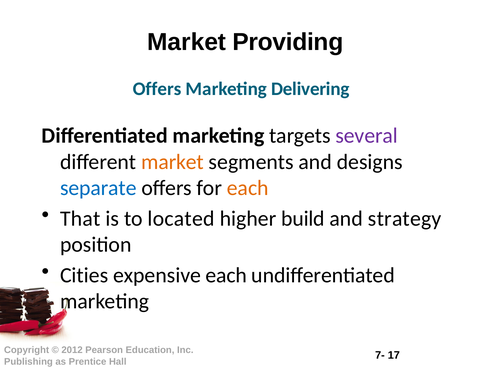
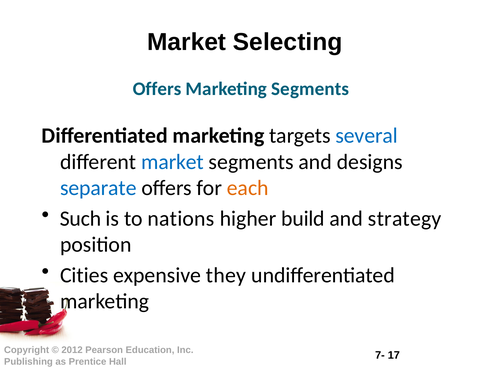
Providing: Providing -> Selecting (288, 42)
Marketing Delivering: Delivering -> Segments (310, 89)
several colour: purple -> blue (367, 135)
market colour: orange -> blue (172, 162)
That: That -> Such (80, 218)
located: located -> nations (181, 218)
expensive each: each -> they (226, 275)
